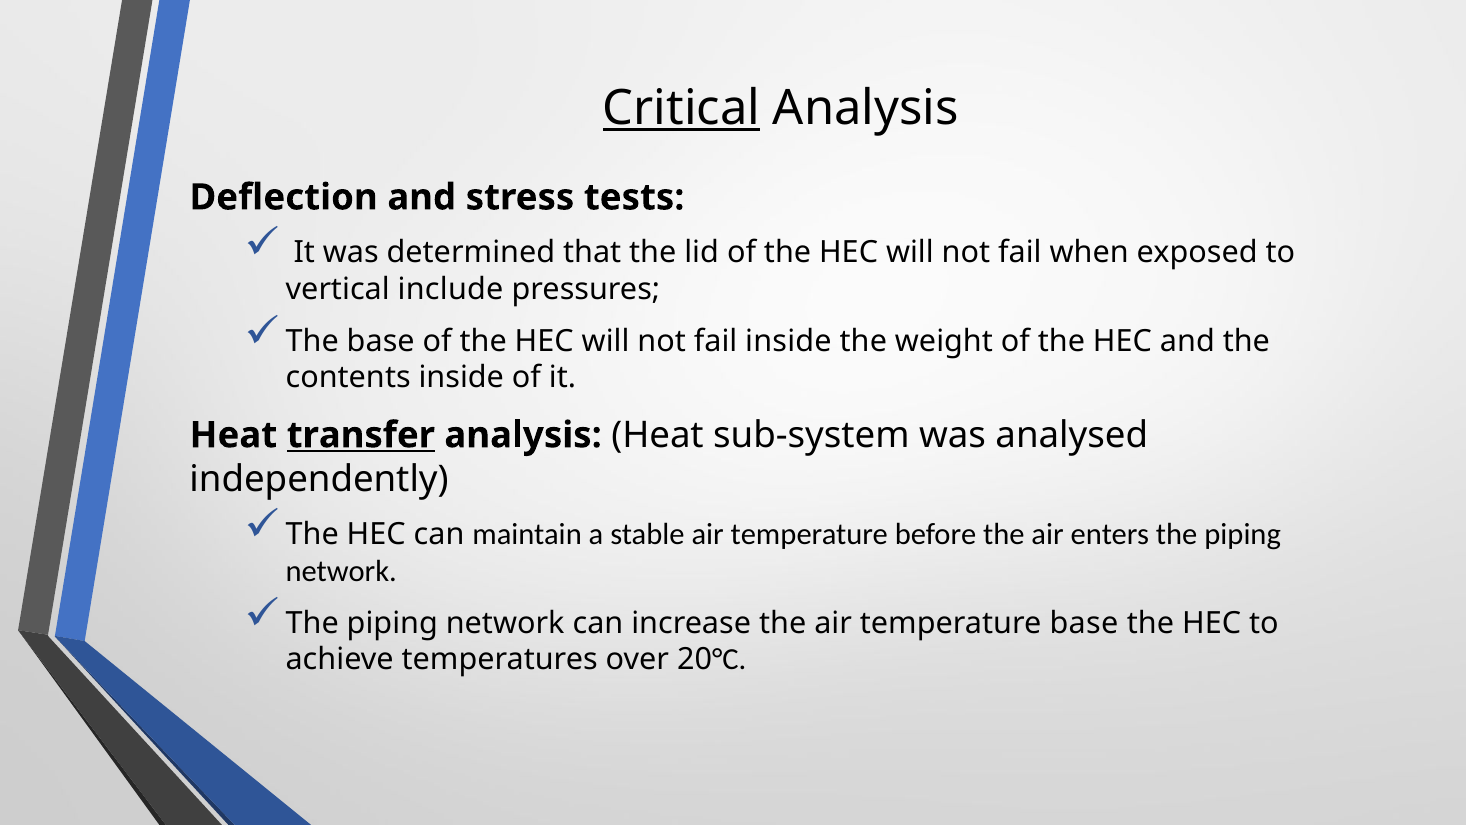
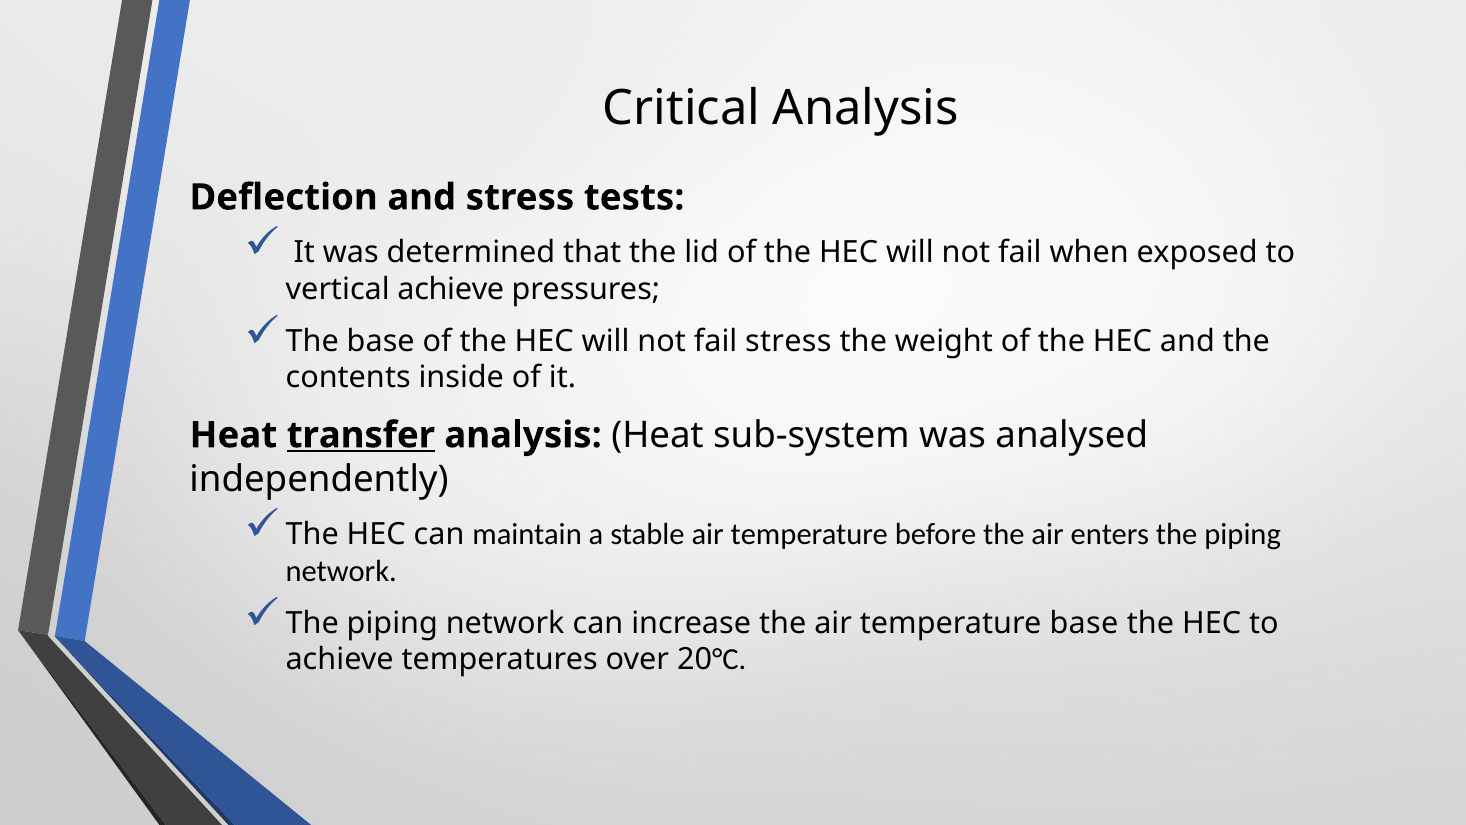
Critical underline: present -> none (681, 109)
vertical include: include -> achieve (451, 289)
fail inside: inside -> stress (788, 341)
